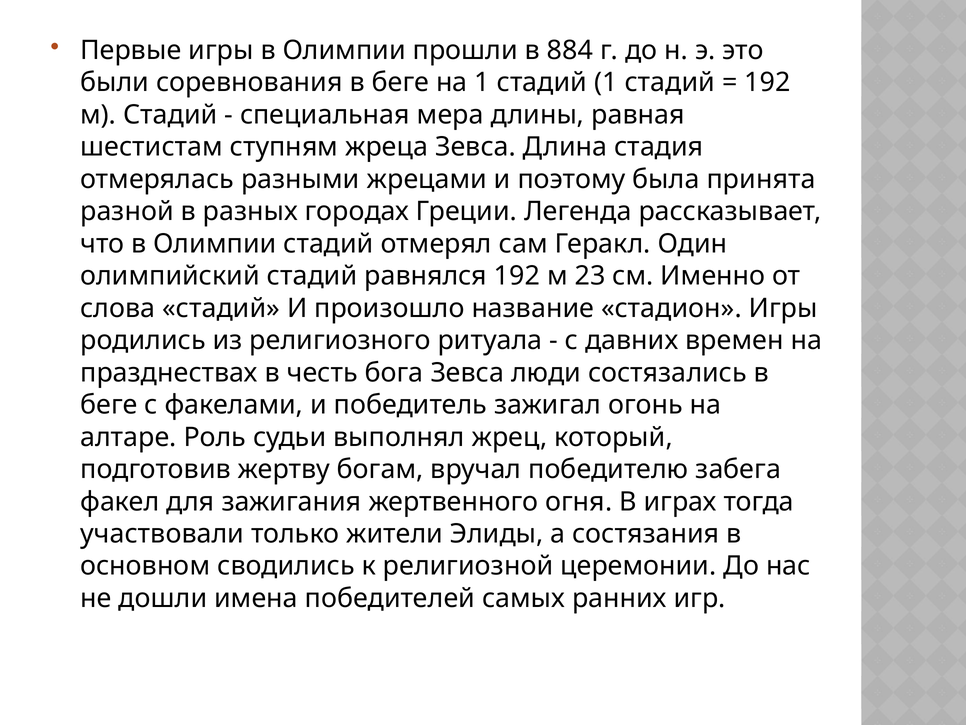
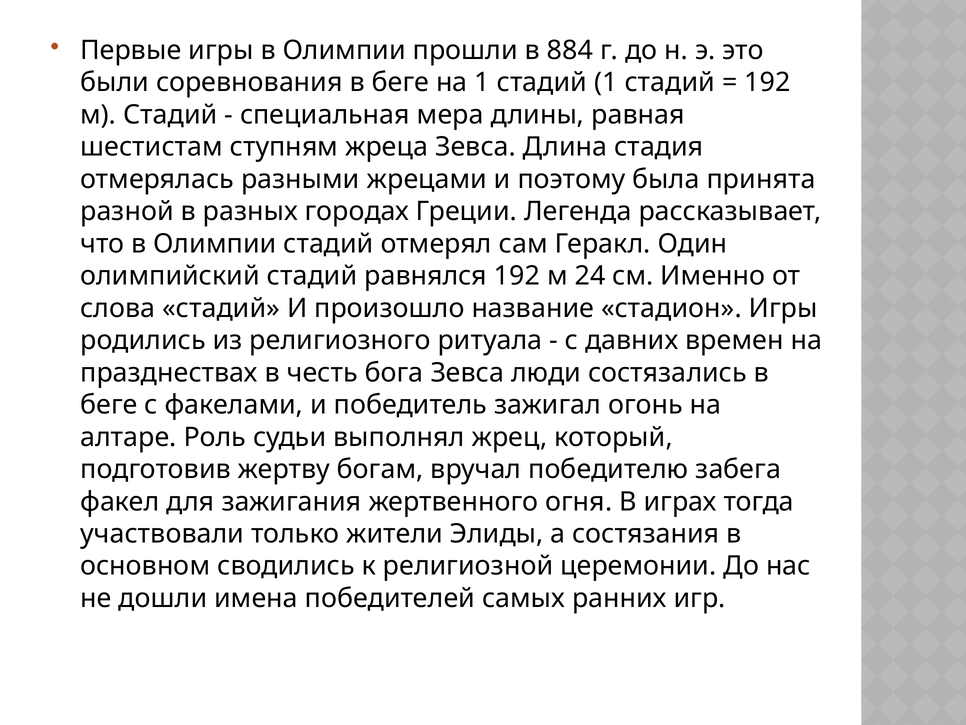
23: 23 -> 24 (590, 276)
